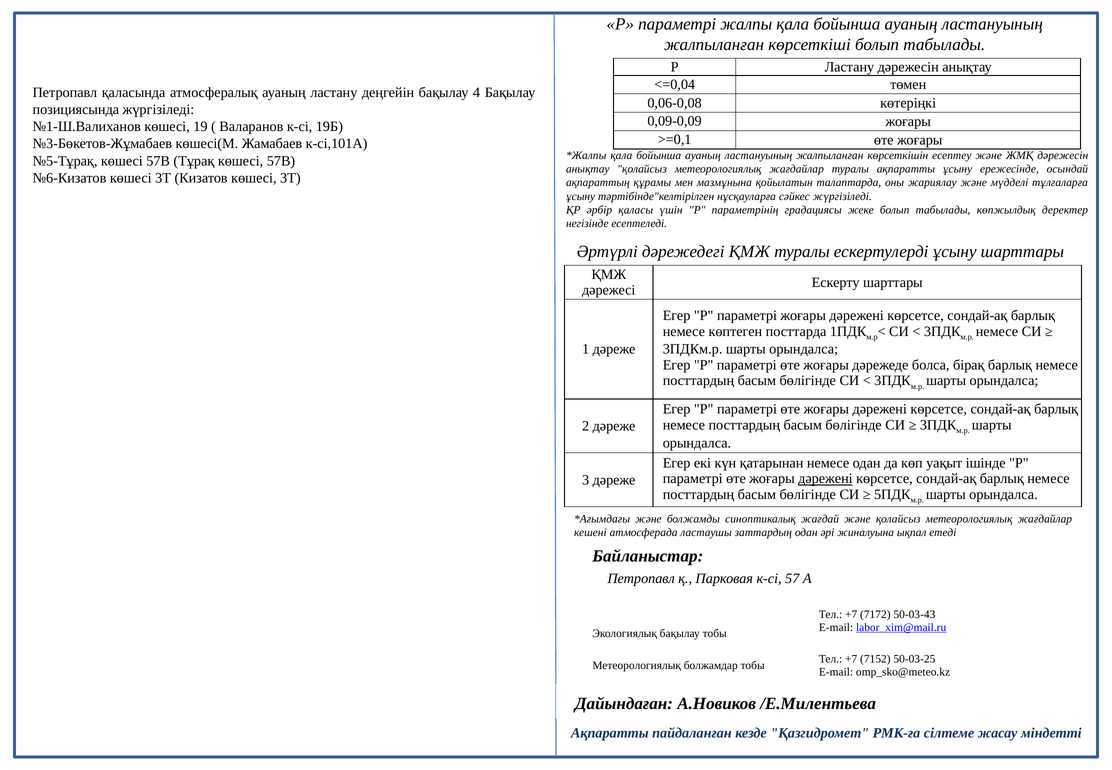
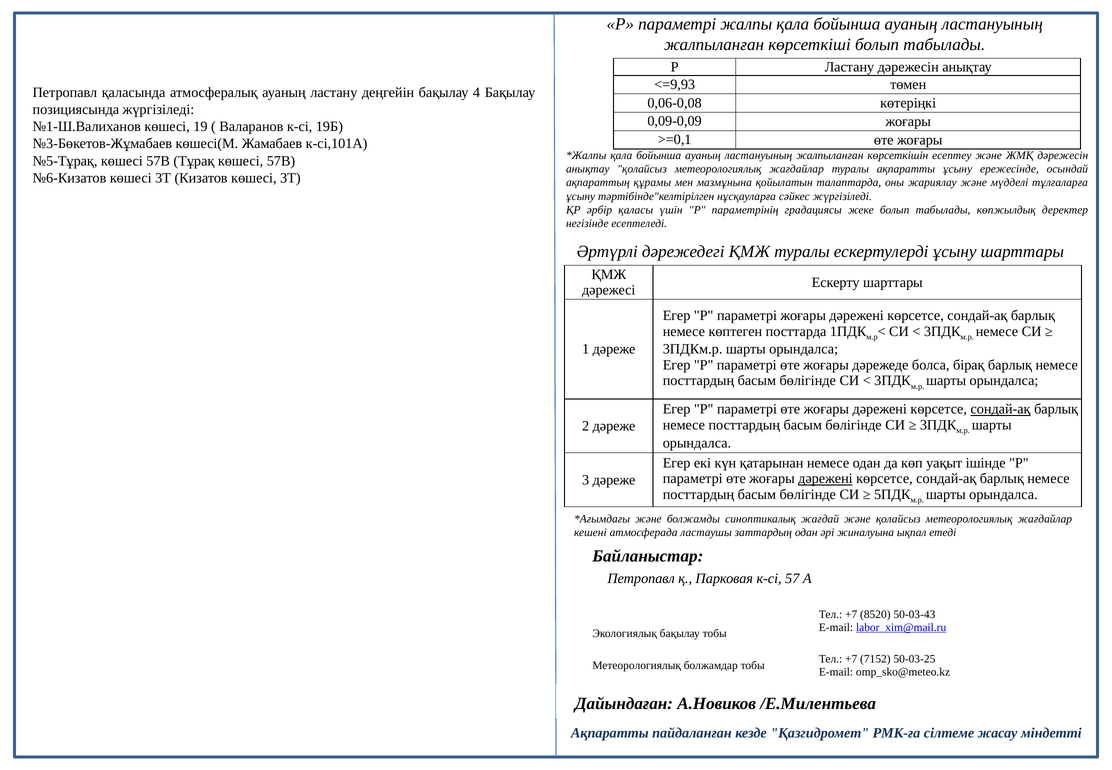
<=0,04: <=0,04 -> <=9,93 (675, 85)
сондай-ақ underline: none -> present (1001, 409)
7172: 7172 -> 8520 (875, 615)
